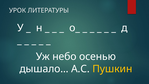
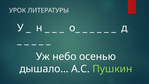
Пушкин colour: yellow -> light green (112, 69)
